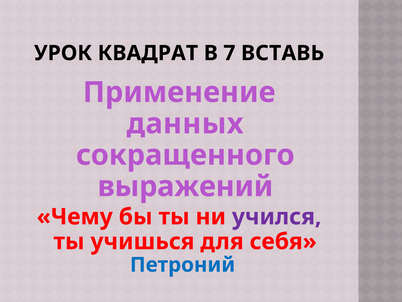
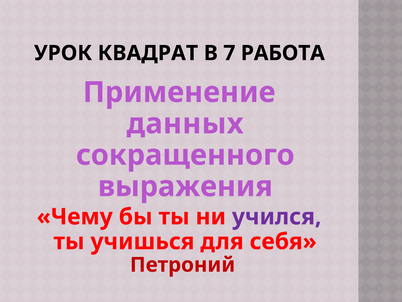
ВСТАВЬ: ВСТАВЬ -> РАБОТА (283, 53)
выражений: выражений -> выражения (185, 186)
Петроний colour: blue -> red (183, 264)
